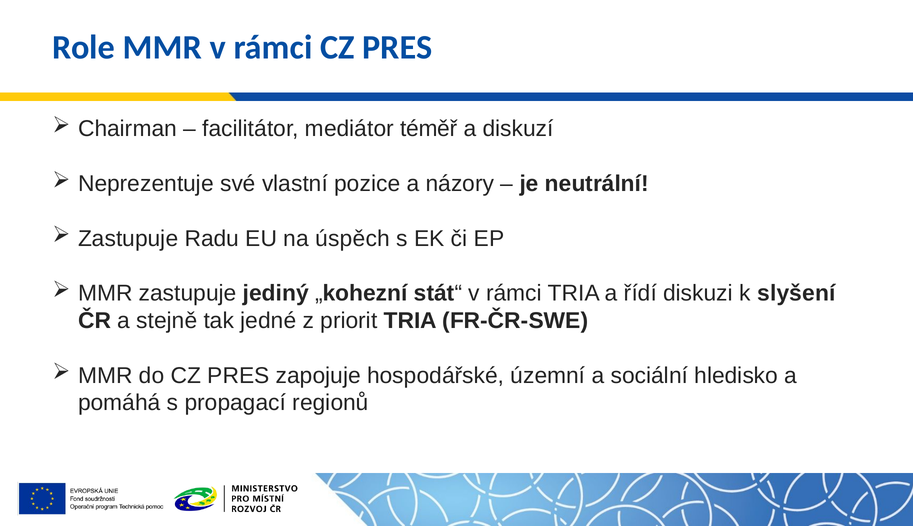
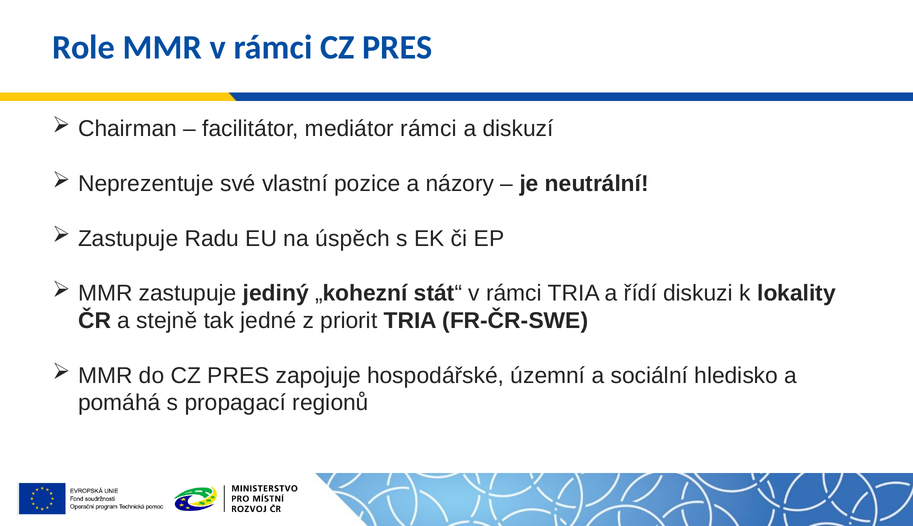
mediátor téměř: téměř -> rámci (429, 129)
slyšení: slyšení -> lokality (797, 293)
